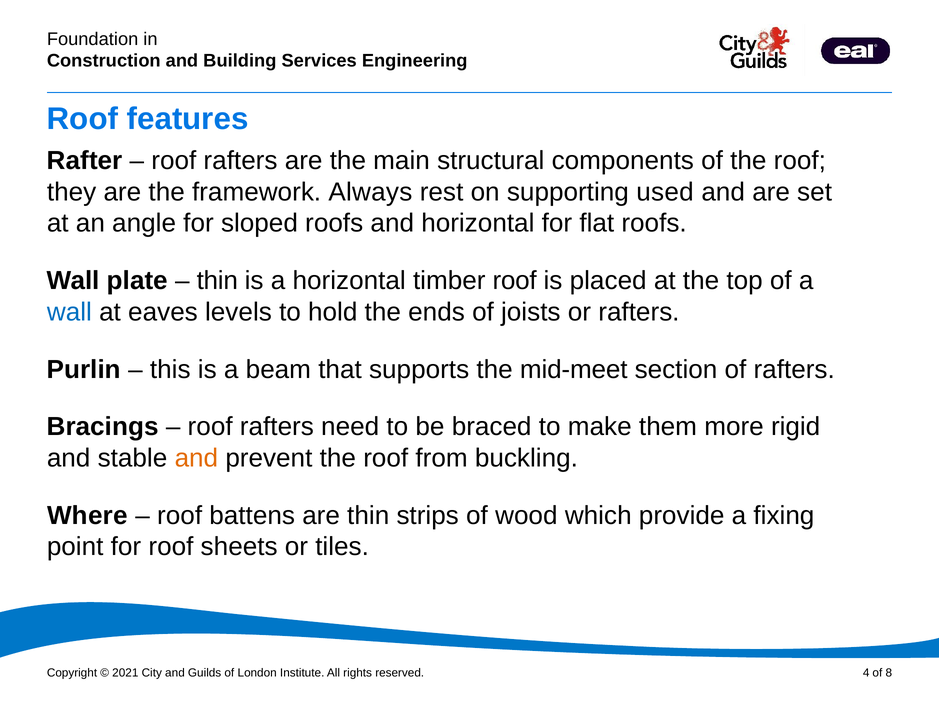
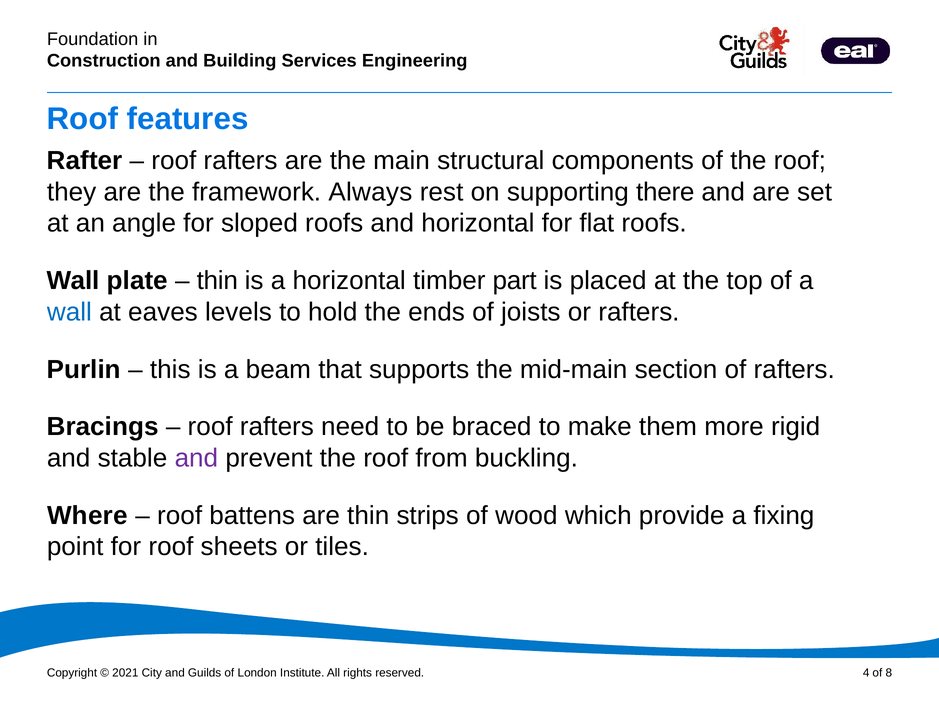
used: used -> there (665, 192)
timber roof: roof -> part (515, 281)
mid-meet: mid-meet -> mid-main (574, 370)
and colour: orange -> purple (196, 458)
